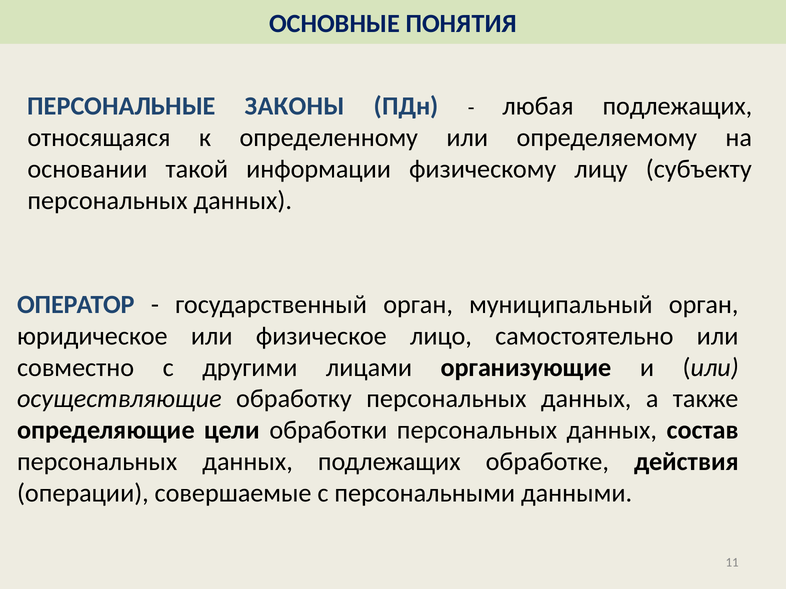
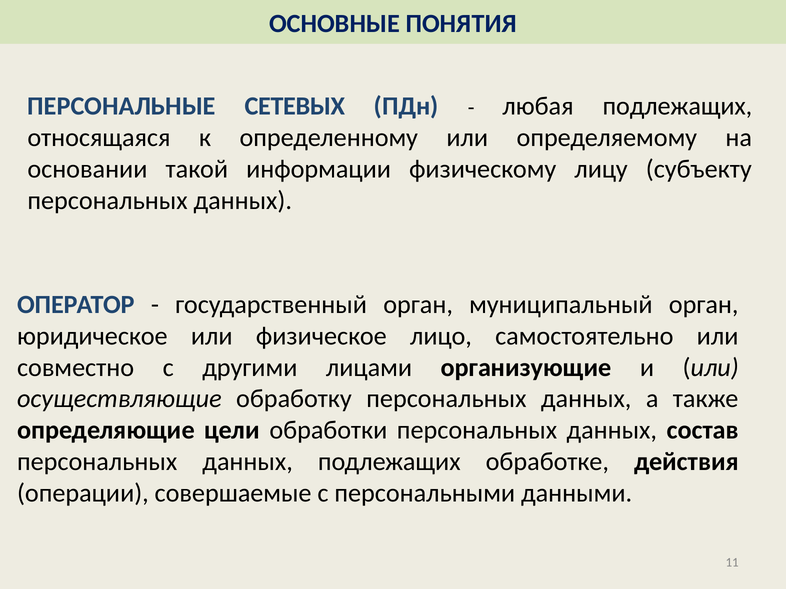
ЗАКОНЫ: ЗАКОНЫ -> СЕТЕВЫХ (295, 106)
